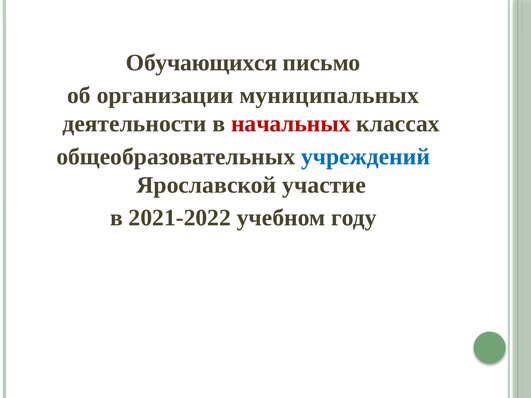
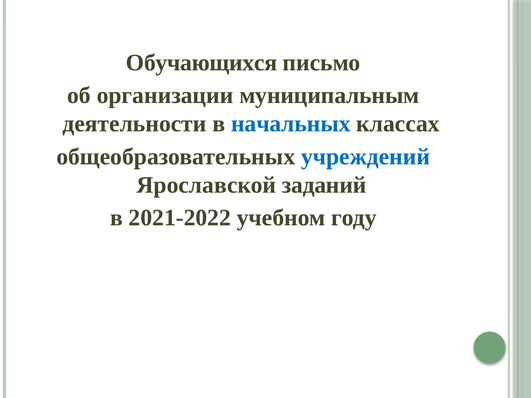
муниципальных: муниципальных -> муниципальным (329, 96)
начальных colour: red -> blue (291, 124)
участие: участие -> заданий (324, 185)
